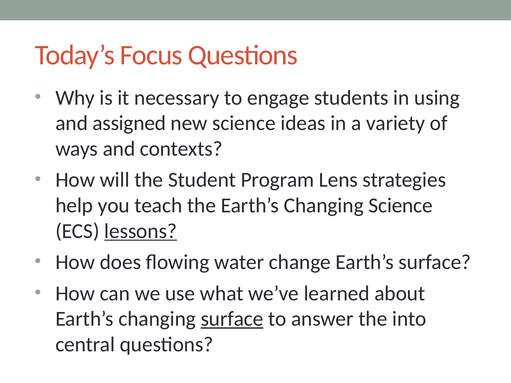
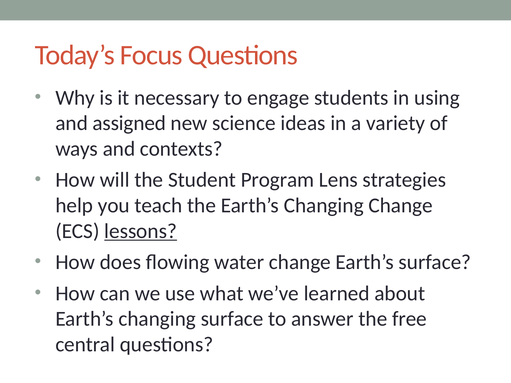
Changing Science: Science -> Change (401, 206)
surface underline: present -> none (232, 319)
into: into -> free (409, 319)
